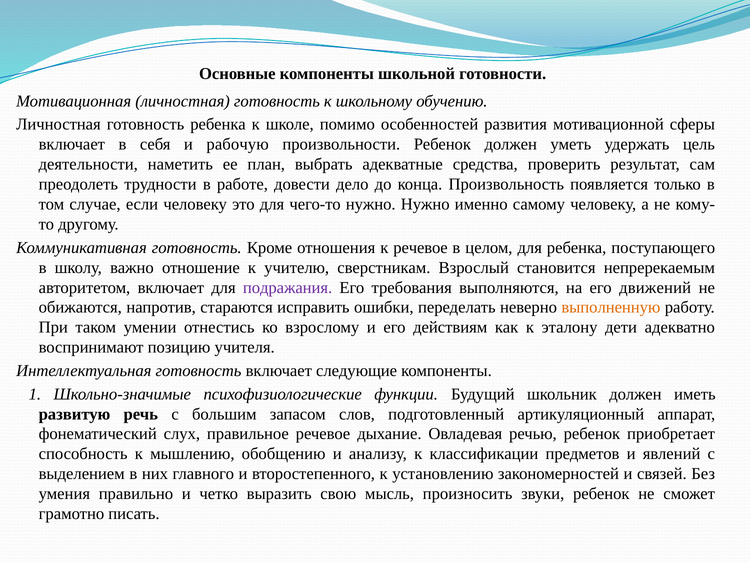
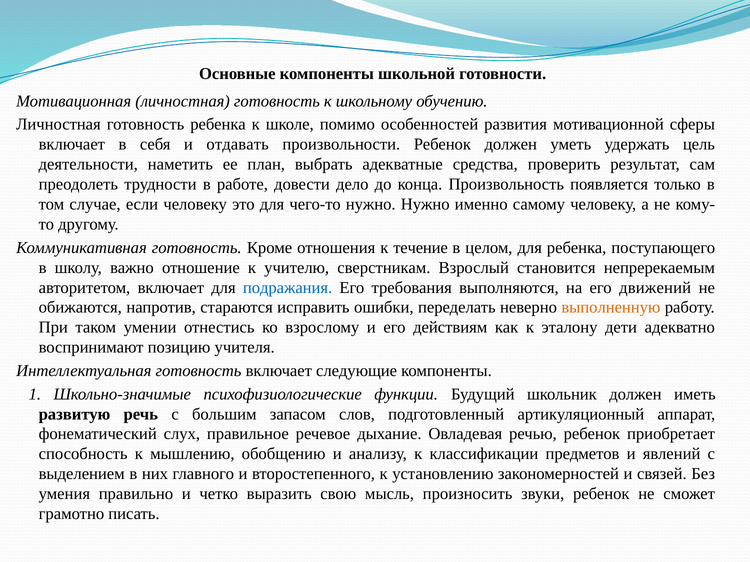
рабочую: рабочую -> отдавать (238, 145)
к речевое: речевое -> течение (421, 248)
подражания colour: purple -> blue (288, 288)
